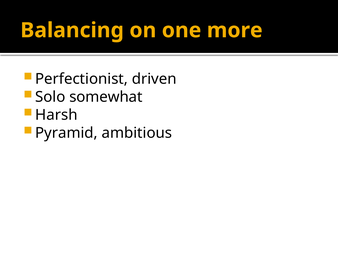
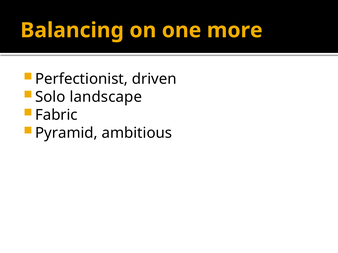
somewhat: somewhat -> landscape (106, 97)
Harsh: Harsh -> Fabric (56, 115)
